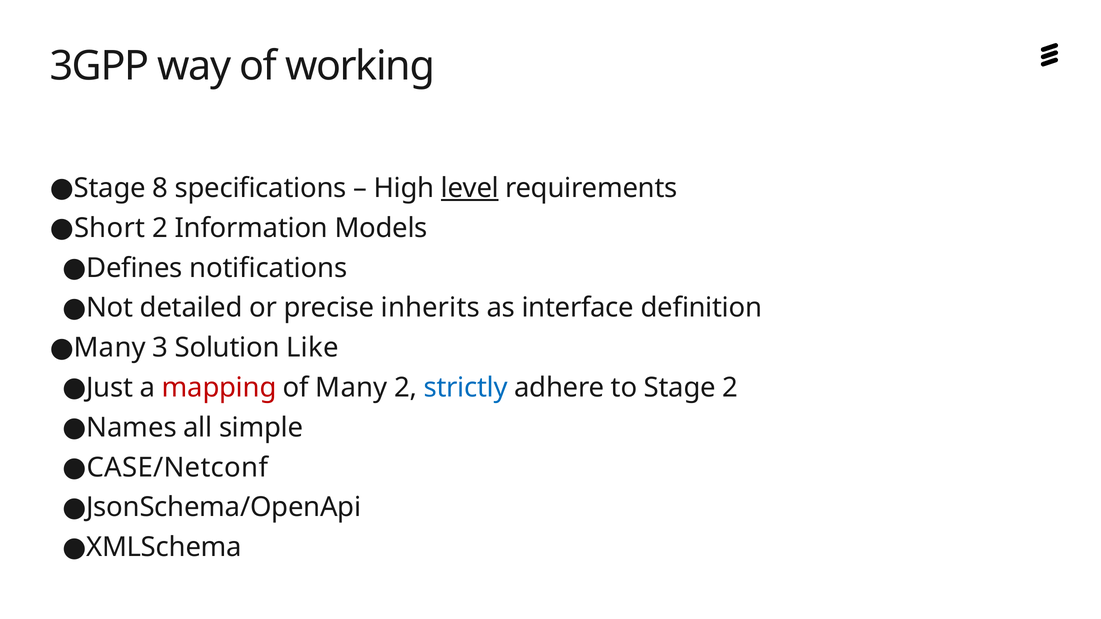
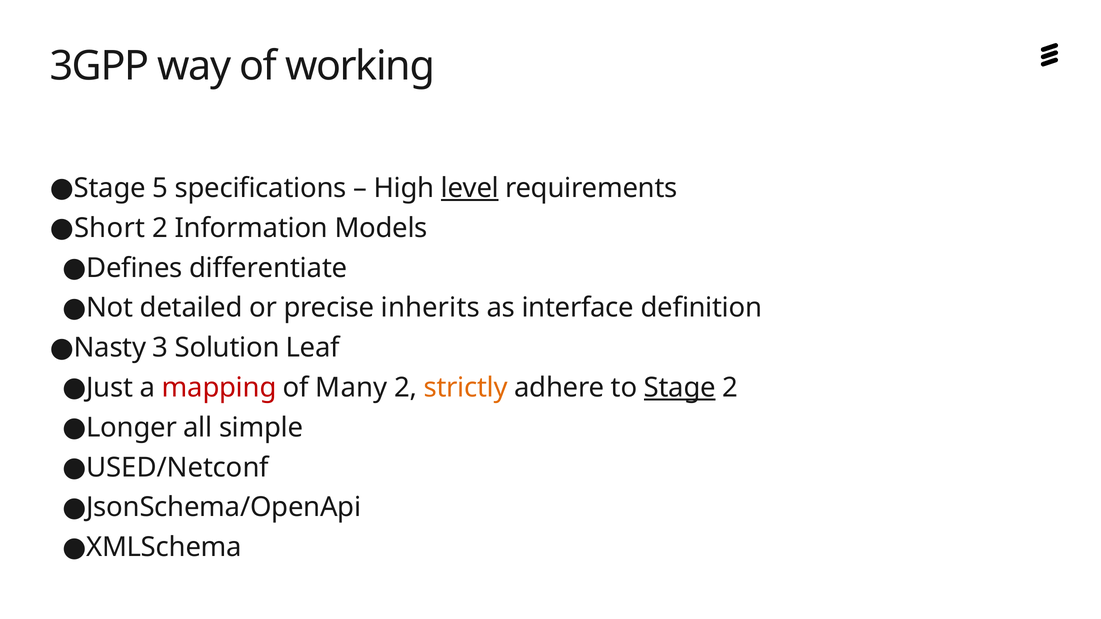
8: 8 -> 5 (160, 188)
notifications: notifications -> differentiate (268, 268)
Many: Many -> Nasty (110, 348)
Like: Like -> Leaf (313, 348)
strictly colour: blue -> orange (466, 388)
Stage underline: none -> present (680, 388)
Names: Names -> Longer (132, 428)
CASE/Netconf: CASE/Netconf -> USED/Netconf (178, 468)
